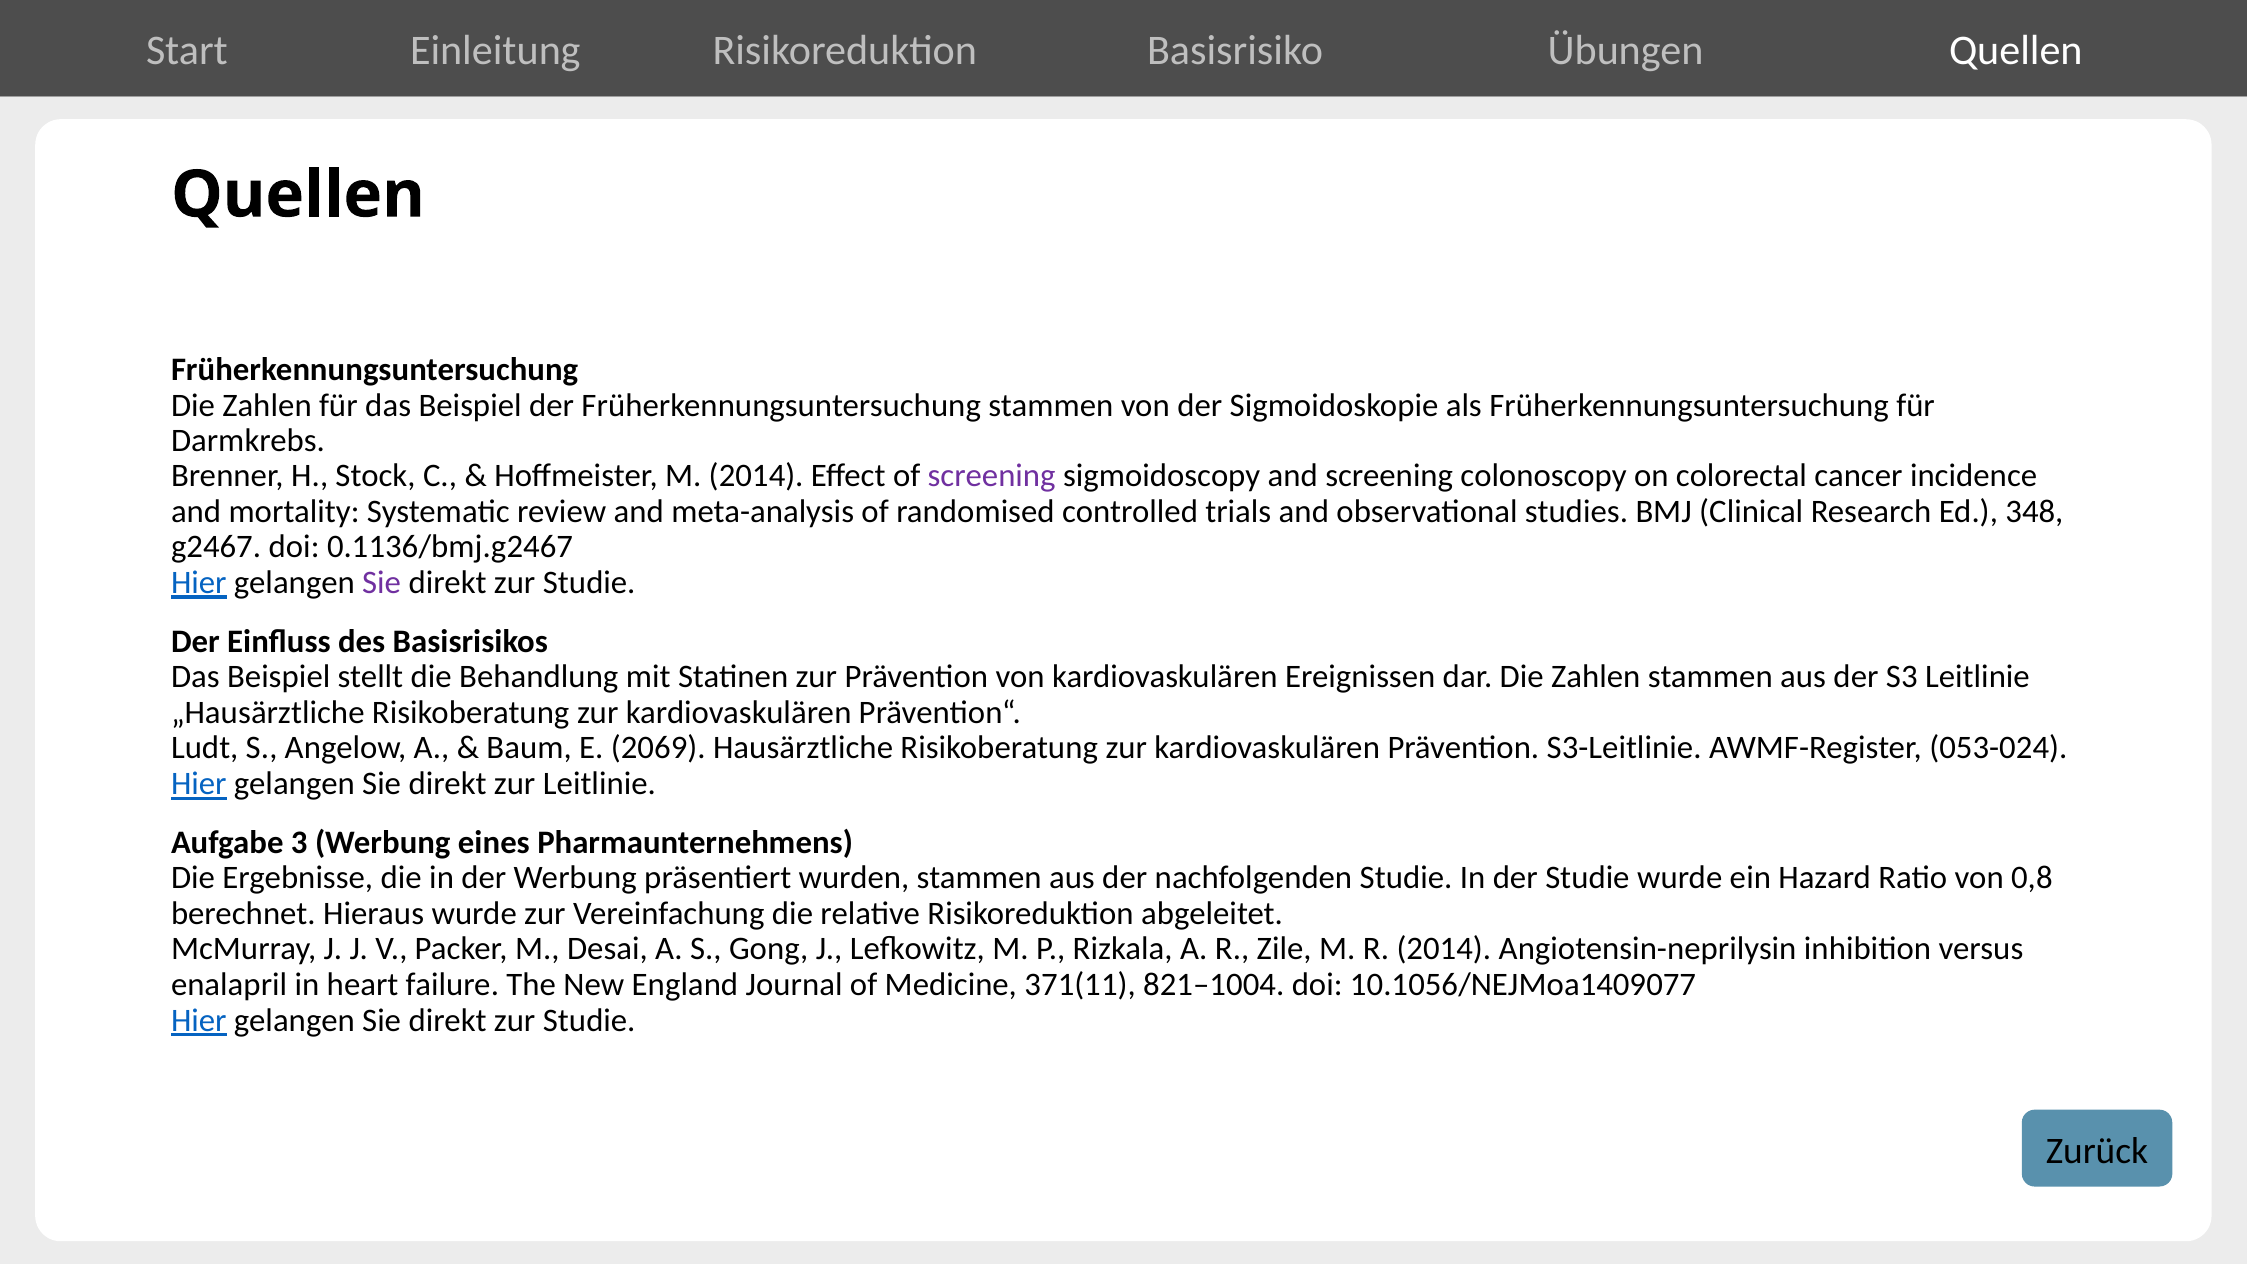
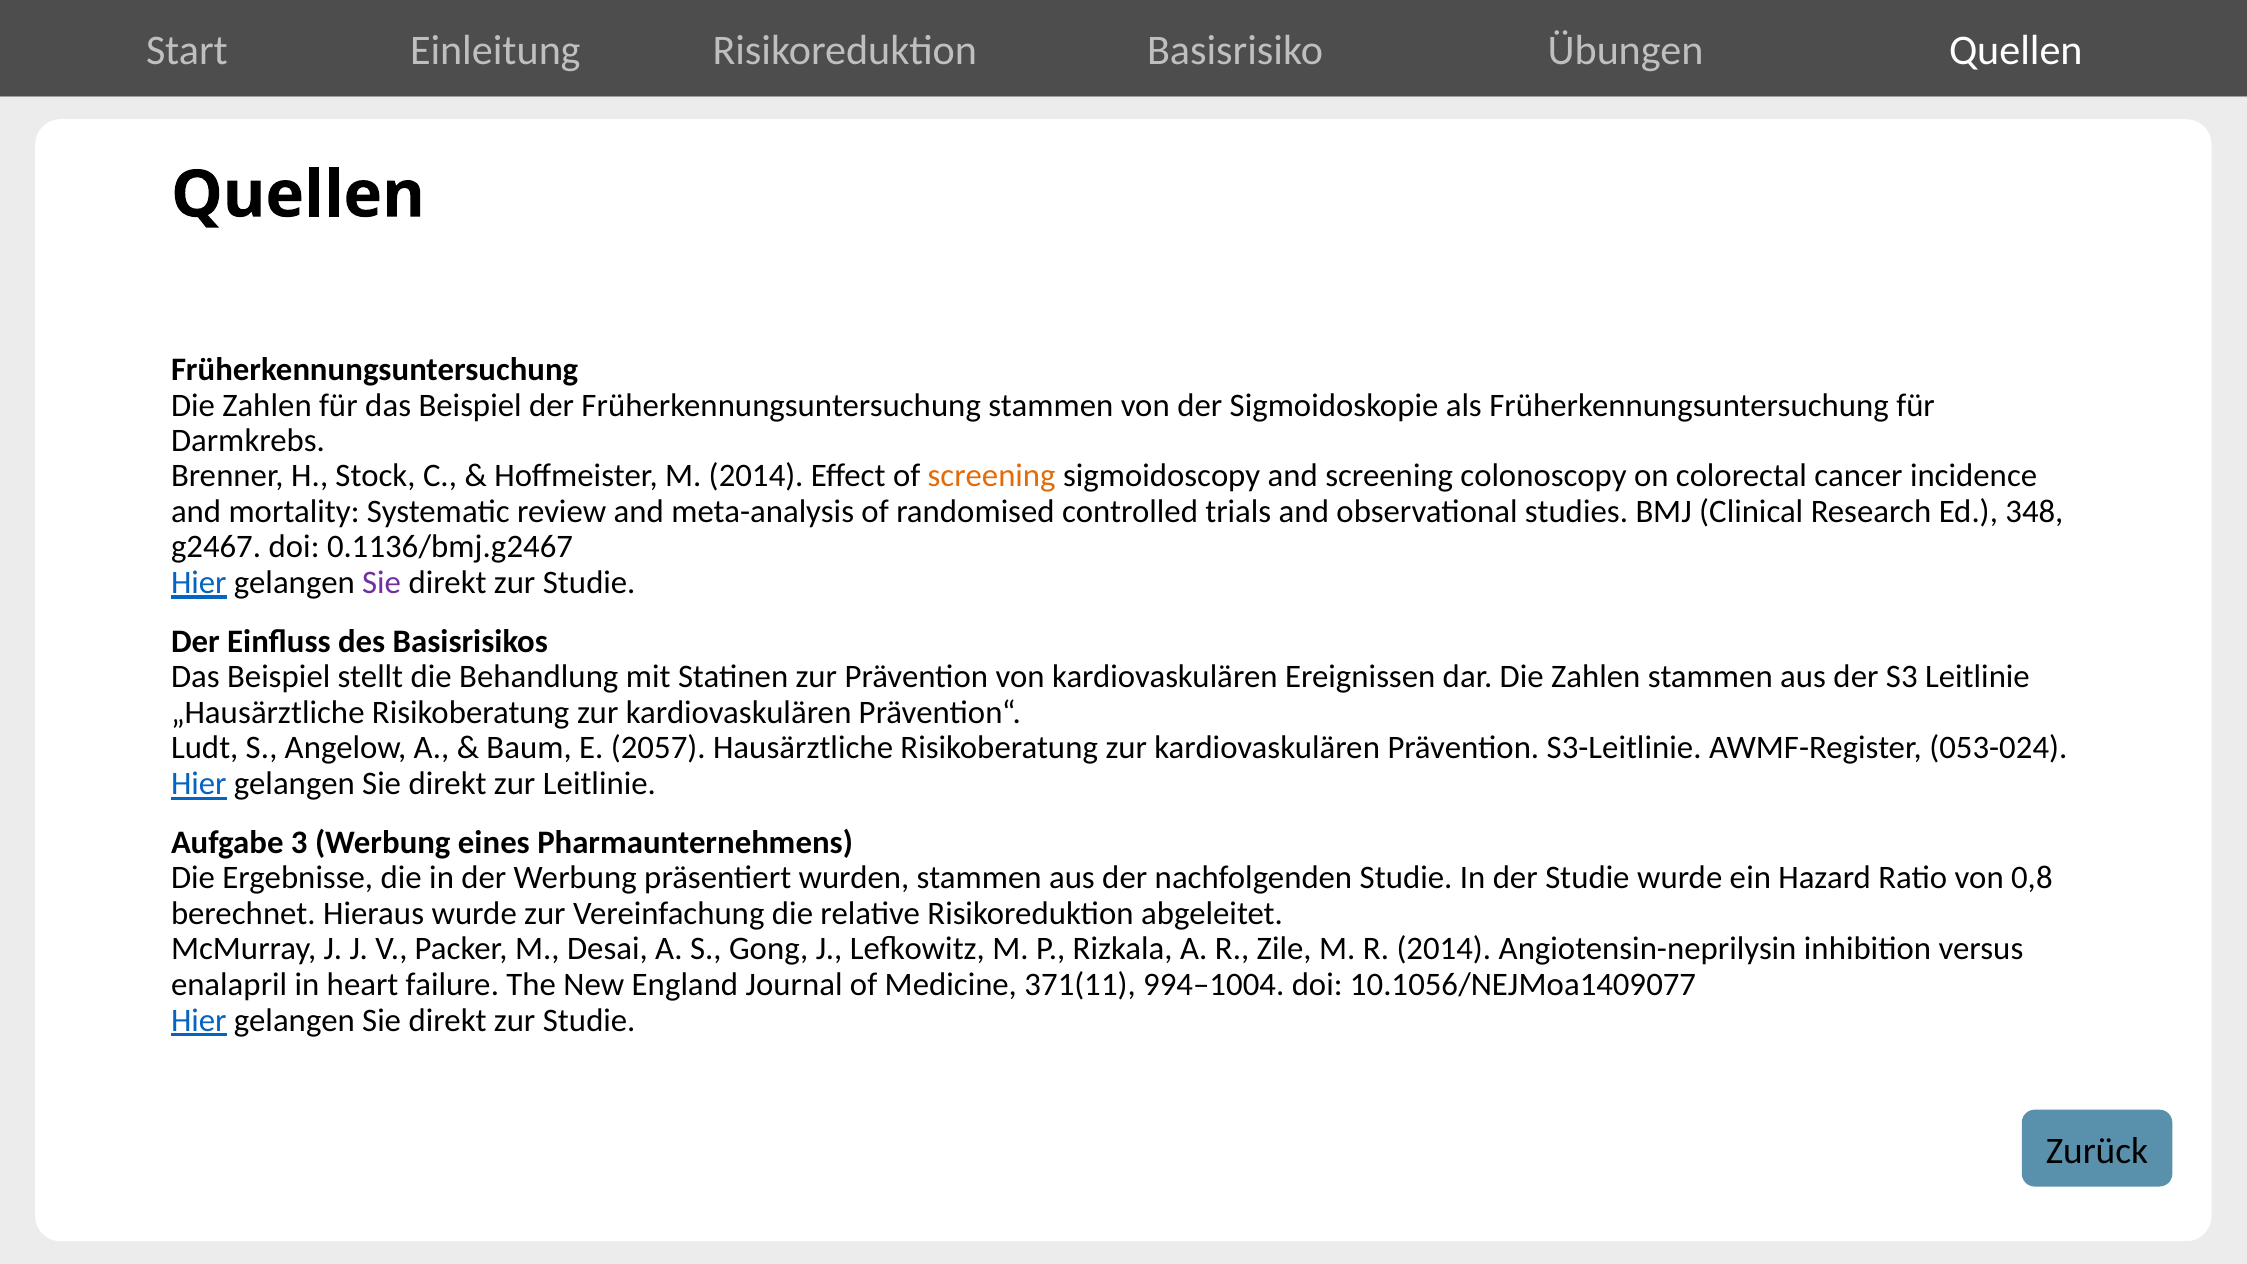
screening colour: purple -> orange (992, 476)
2069: 2069 -> 2057 (658, 748)
821–1004: 821–1004 -> 994–1004 (1214, 984)
